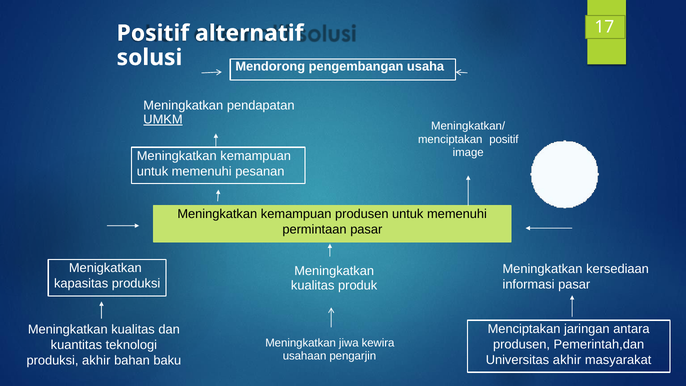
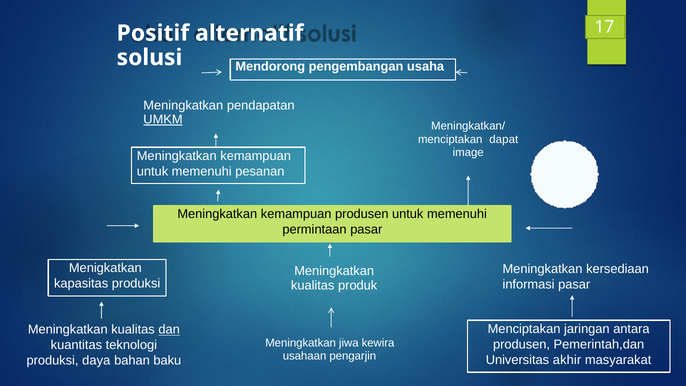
positif: positif -> dapat (504, 140)
dan underline: none -> present (169, 330)
produksi akhir: akhir -> daya (96, 360)
